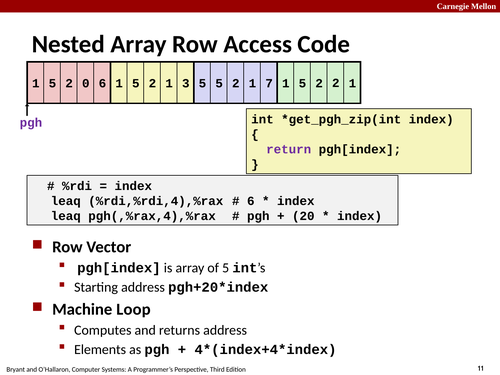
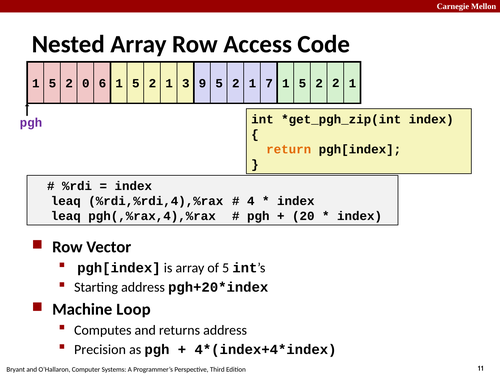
3 5: 5 -> 9 (202, 83)
return colour: purple -> orange (289, 150)
6: 6 -> 4 (251, 201)
Elements: Elements -> Precision (100, 350)
